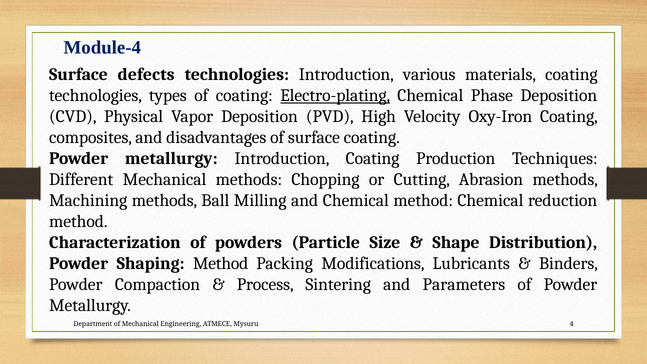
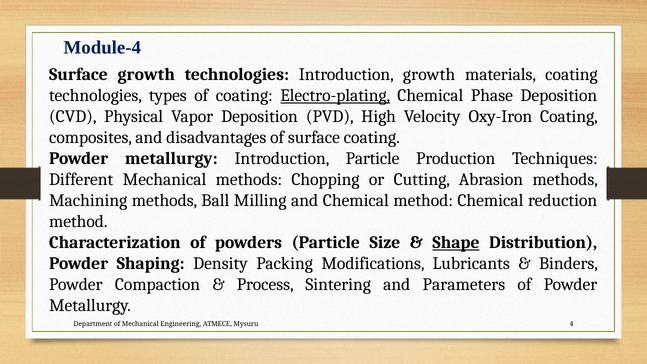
Surface defects: defects -> growth (146, 74)
Introduction various: various -> growth (429, 74)
Introduction Coating: Coating -> Particle (373, 158)
Shape underline: none -> present (456, 242)
Shaping Method: Method -> Density (220, 263)
